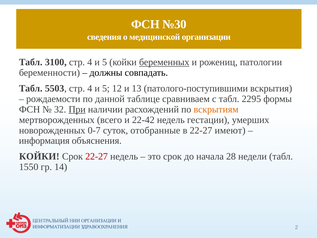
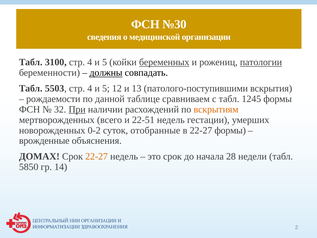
патологии underline: none -> present (261, 62)
должны underline: none -> present (106, 73)
2295: 2295 -> 1245 (251, 99)
22-42: 22-42 -> 22-51 (143, 120)
0-7: 0-7 -> 0-2 (94, 130)
22-27 имеют: имеют -> формы (230, 130)
информация: информация -> врожденные (44, 141)
КОЙКИ: КОЙКИ -> ДОМАХ (39, 156)
22-27 colour: red -> orange (97, 156)
1550: 1550 -> 5850 (29, 167)
